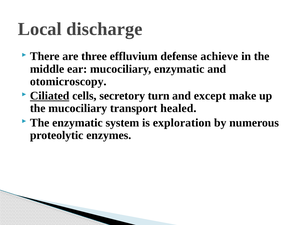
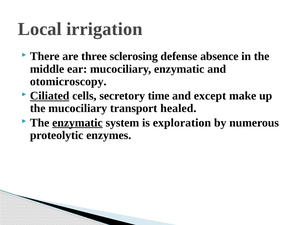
discharge: discharge -> irrigation (104, 29)
effluvium: effluvium -> sclerosing (134, 56)
achieve: achieve -> absence (219, 56)
turn: turn -> time (159, 96)
enzymatic underline: none -> present (77, 123)
